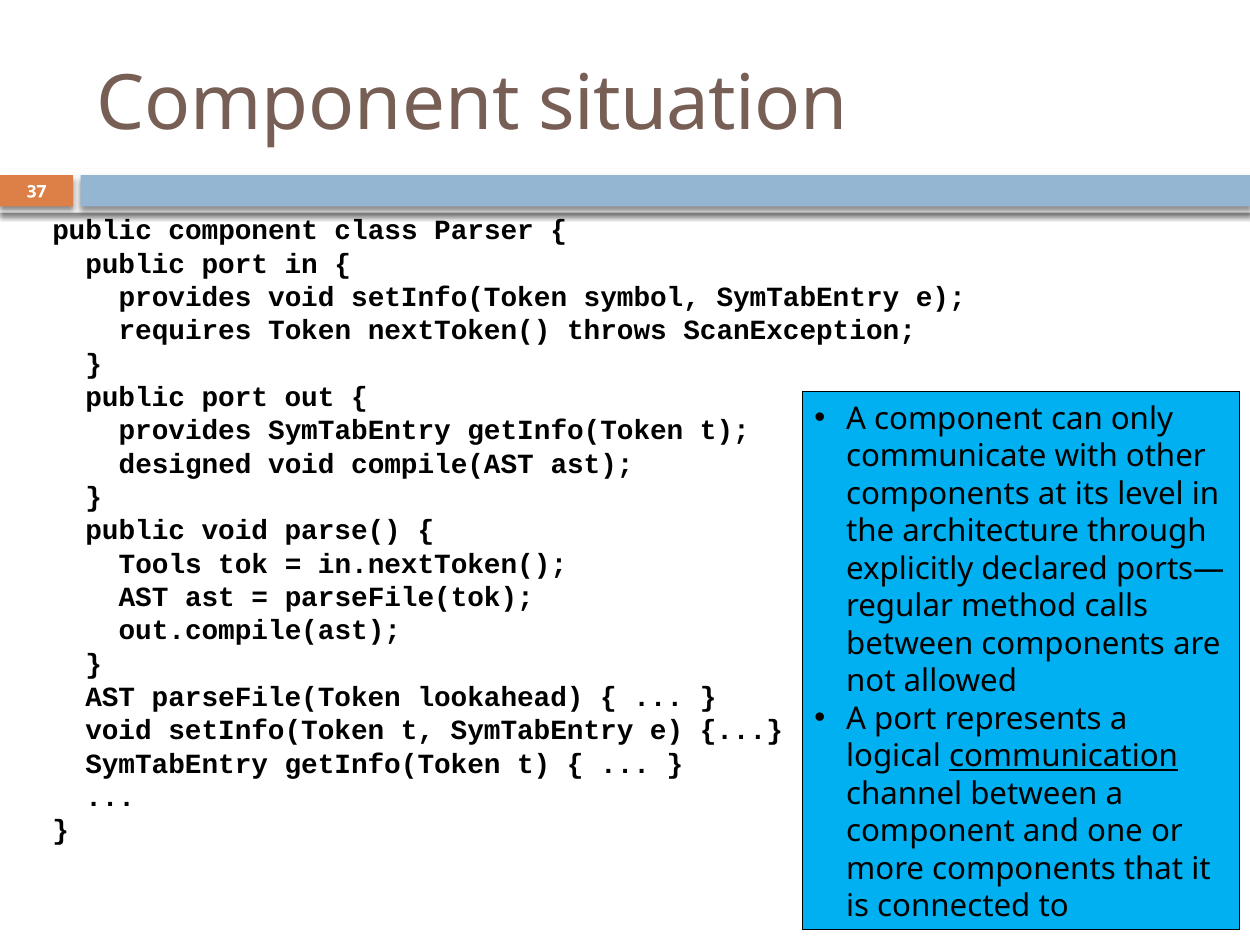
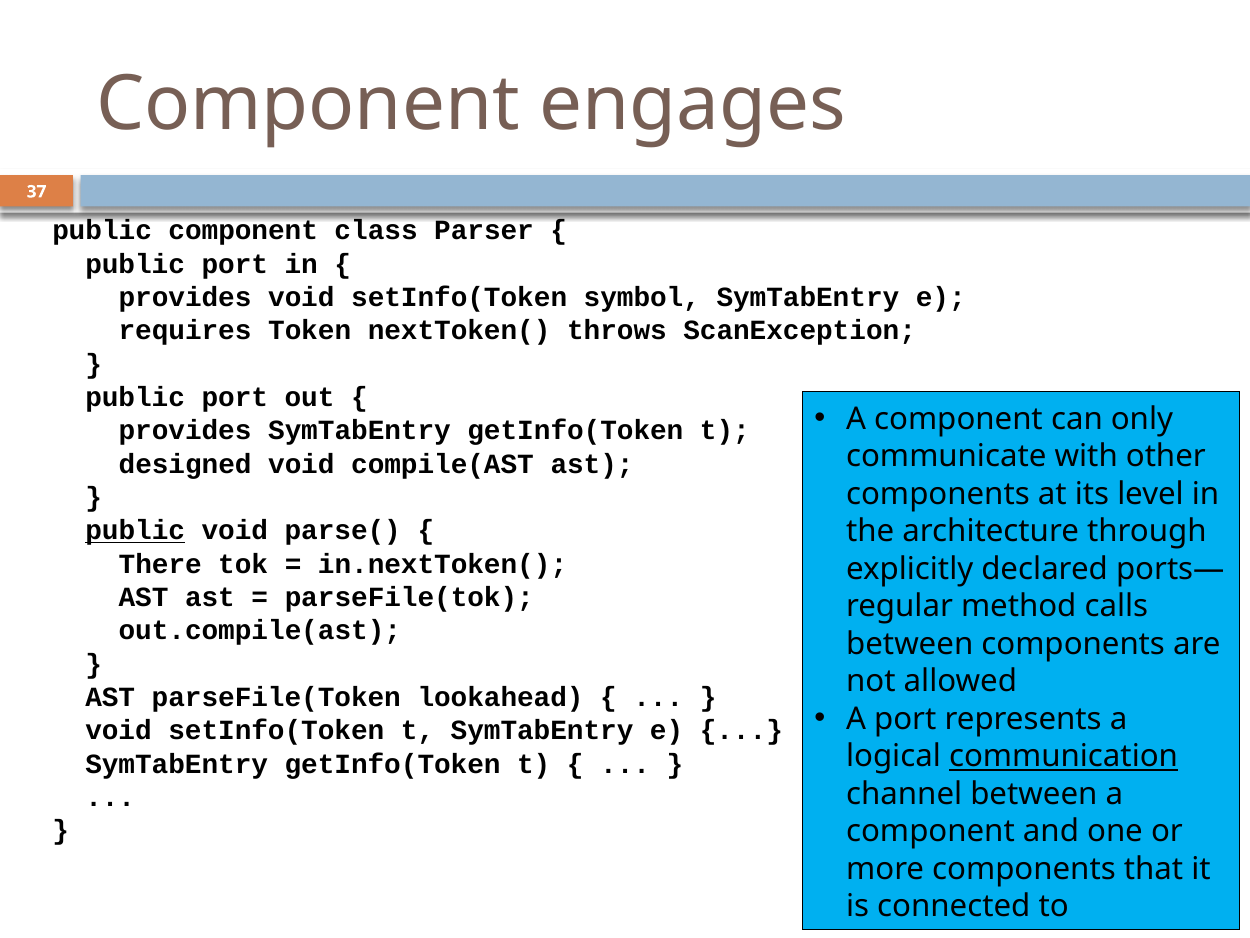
situation: situation -> engages (693, 104)
public underline: none -> present (135, 530)
Tools: Tools -> There (160, 564)
